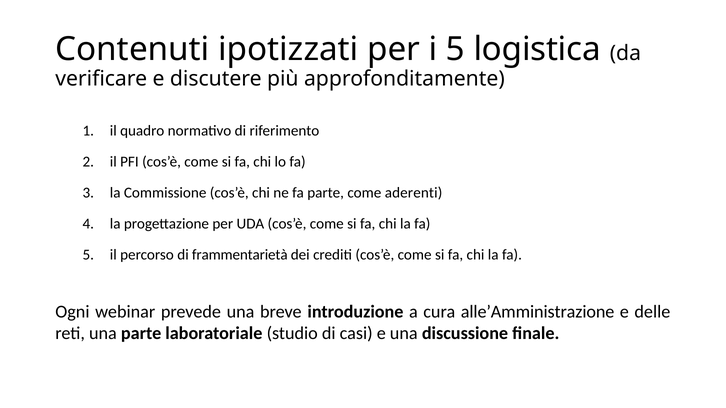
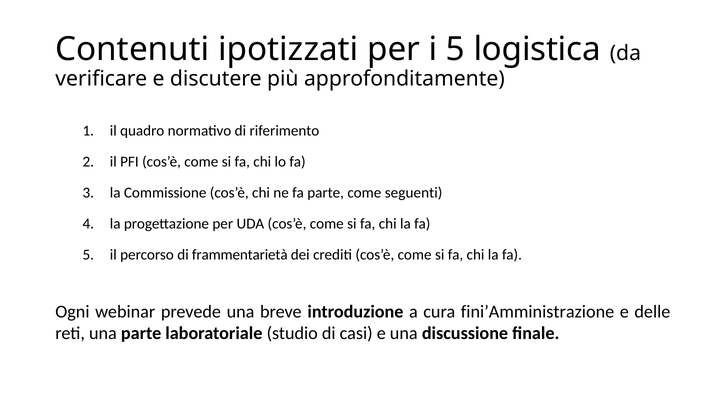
aderenti: aderenti -> seguenti (414, 193)
alle’Amministrazione: alle’Amministrazione -> fini’Amministrazione (538, 312)
